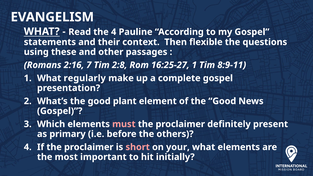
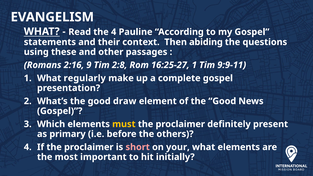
flexible: flexible -> abiding (206, 42)
7: 7 -> 9 (89, 65)
8:9-11: 8:9-11 -> 9:9-11 (232, 65)
plant: plant -> draw (125, 101)
must colour: pink -> yellow (124, 124)
